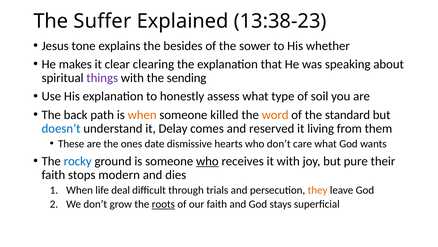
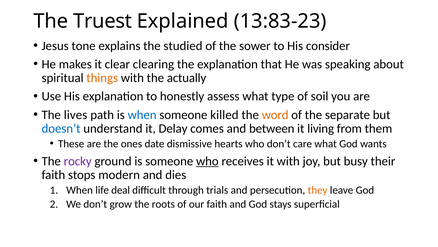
Suffer: Suffer -> Truest (103, 21)
13:38-23: 13:38-23 -> 13:83-23 (280, 21)
besides: besides -> studied (183, 46)
whether: whether -> consider (328, 46)
things colour: purple -> orange (102, 78)
sending: sending -> actually (187, 78)
back: back -> lives (76, 115)
when colour: orange -> blue (142, 115)
standard: standard -> separate (347, 115)
reserved: reserved -> between (272, 128)
rocky colour: blue -> purple (78, 161)
pure: pure -> busy (356, 161)
roots underline: present -> none (163, 204)
